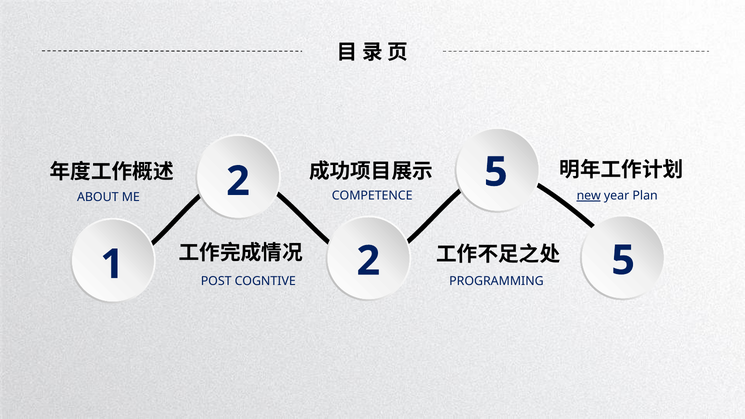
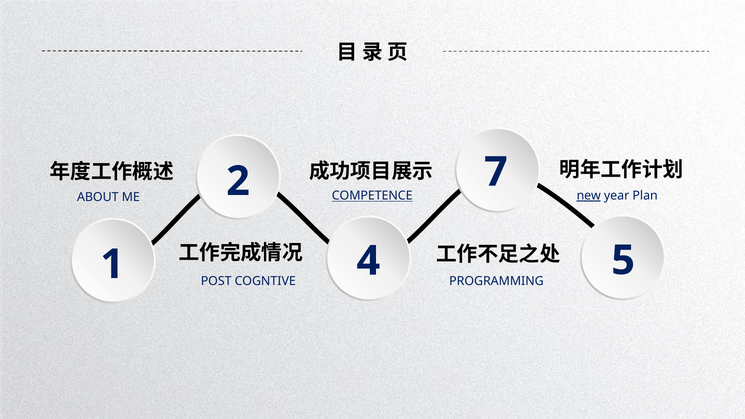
2 5: 5 -> 7 (496, 172)
COMPETENCE underline: none -> present (372, 196)
1 2: 2 -> 4 (368, 261)
